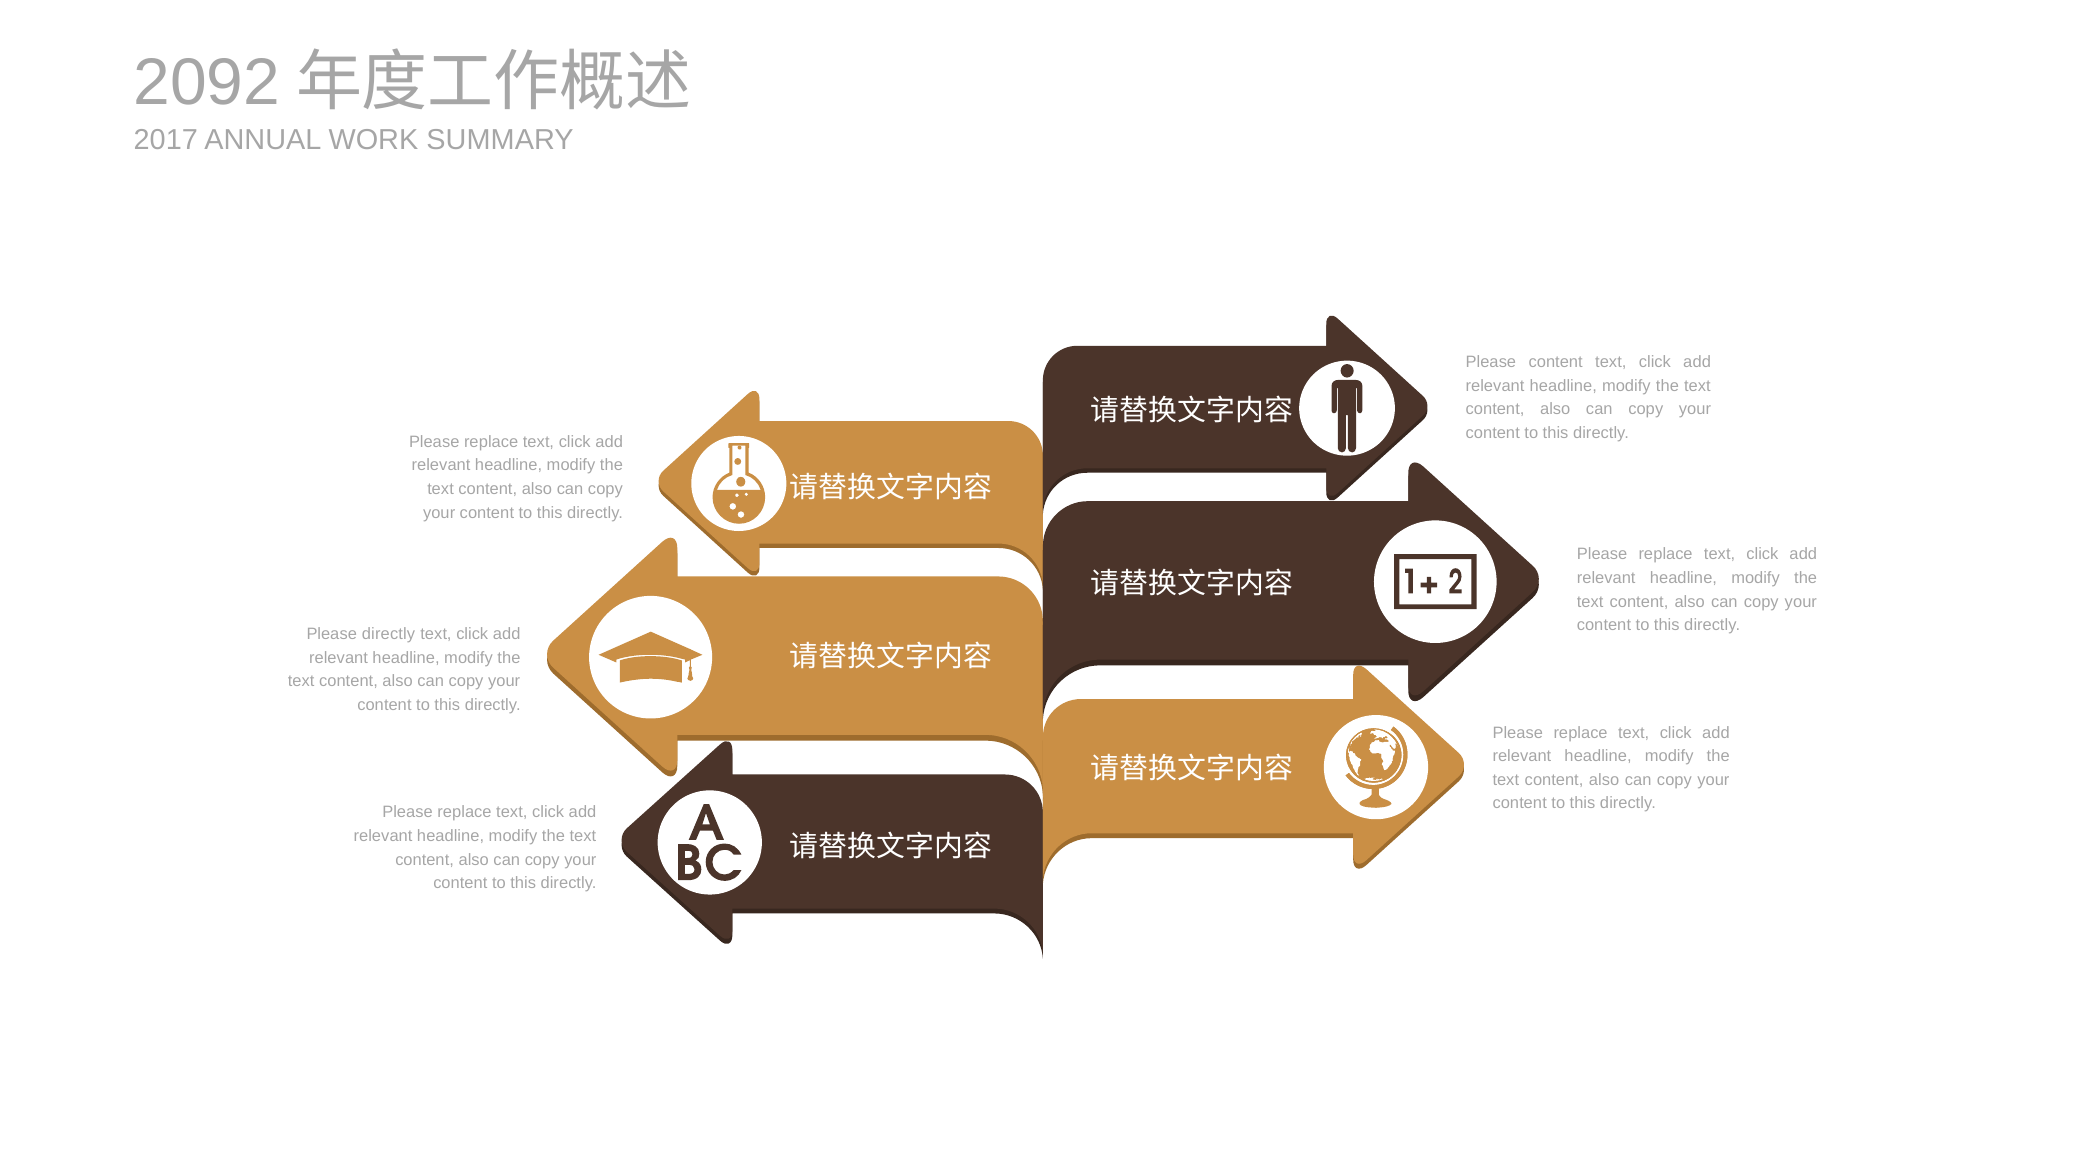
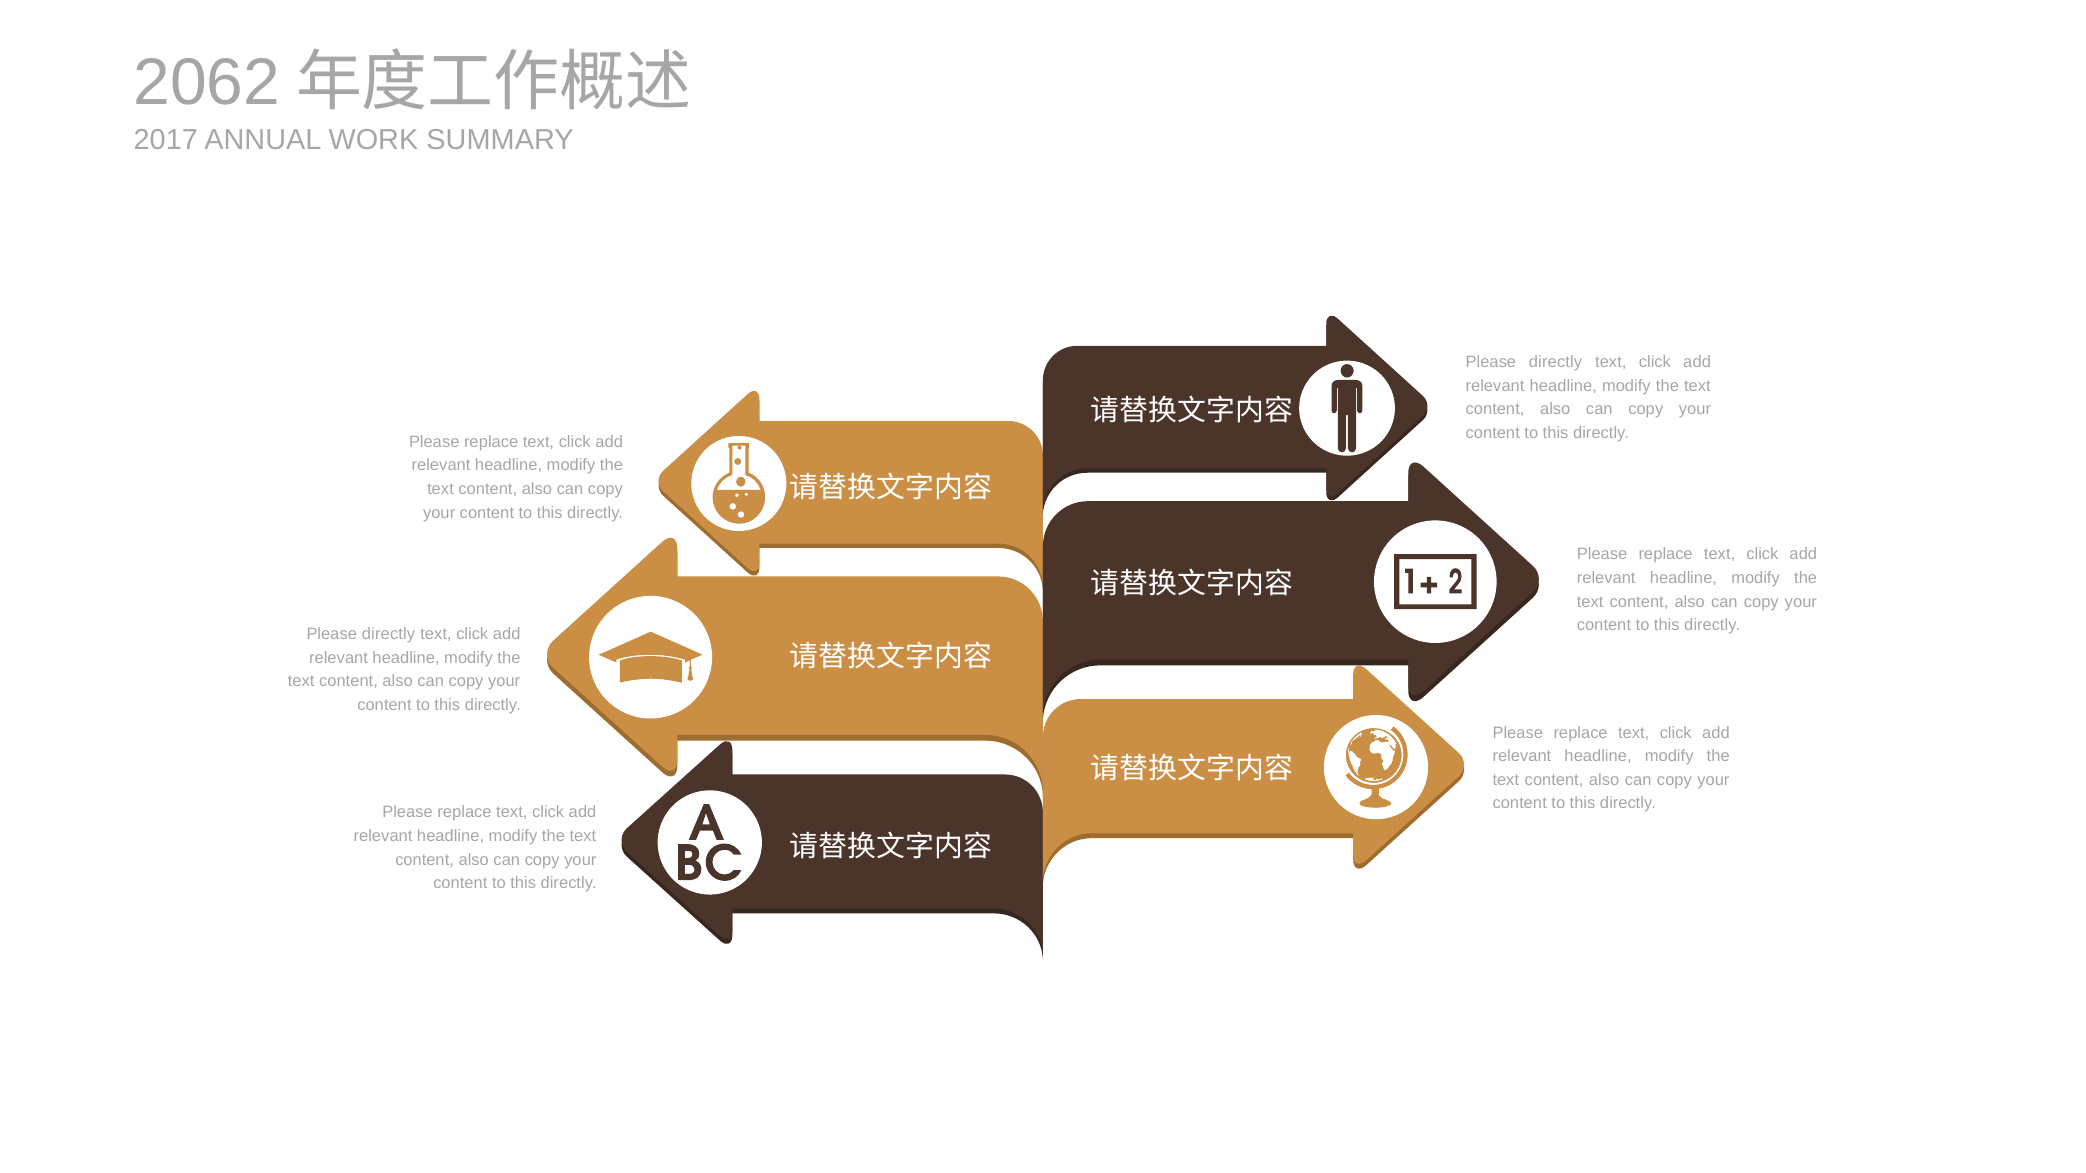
2092: 2092 -> 2062 (207, 82)
content: content -> directly (1556, 362)
